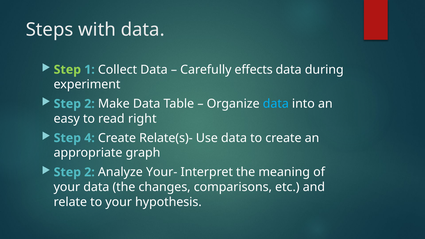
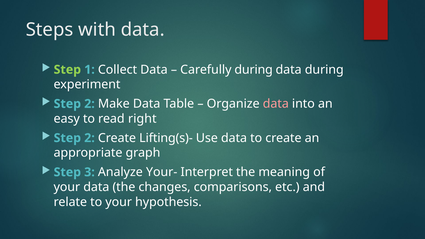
Carefully effects: effects -> during (254, 70)
data colour: light blue -> pink (276, 104)
4: 4 -> 2 (90, 138)
Relate(s)-: Relate(s)- -> Lifting(s)- (166, 138)
2: 2 -> 3 (90, 172)
